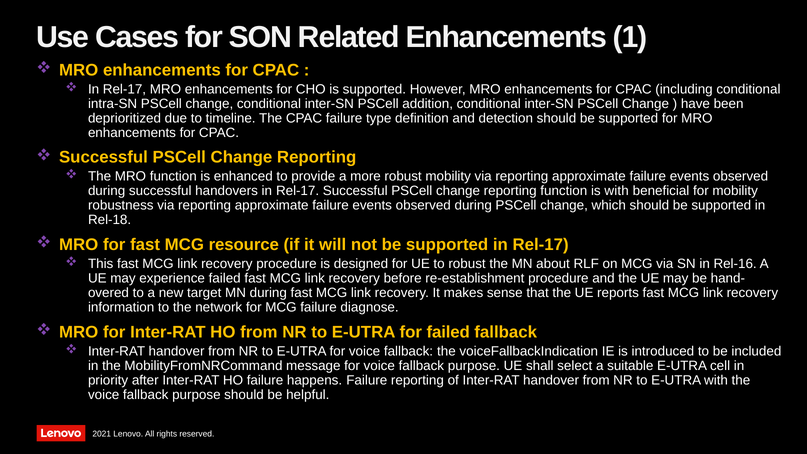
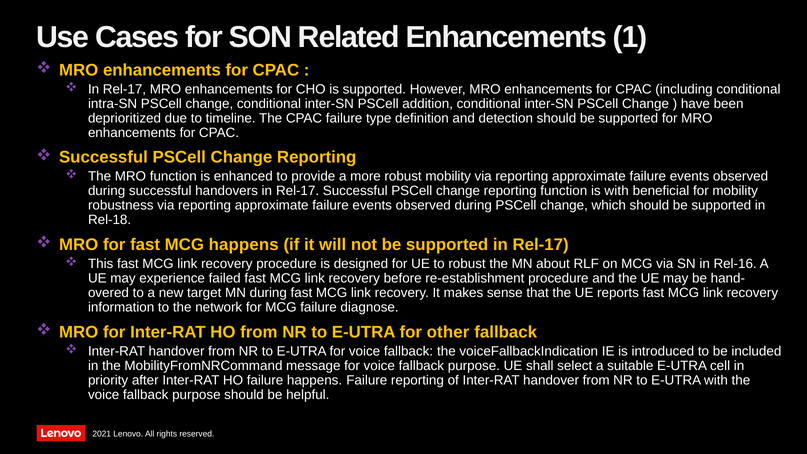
MCG resource: resource -> happens (244, 245)
for failed: failed -> other (448, 332)
